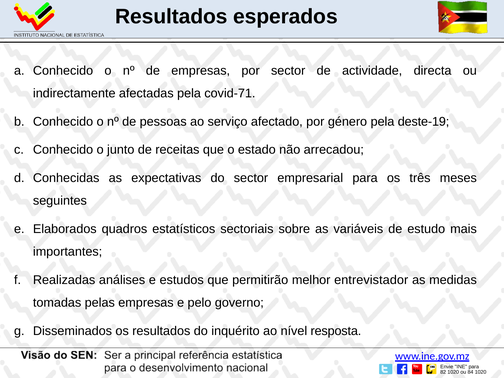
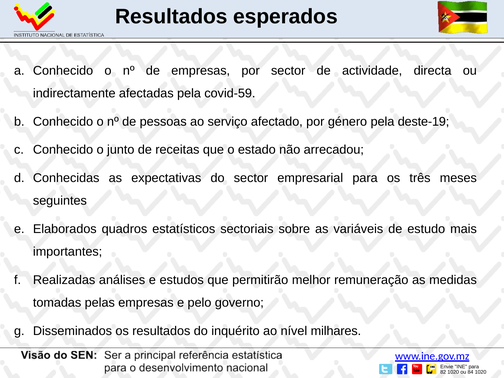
covid-71: covid-71 -> covid-59 (230, 93)
entrevistador: entrevistador -> remuneração (371, 280)
resposta: resposta -> milhares (336, 331)
